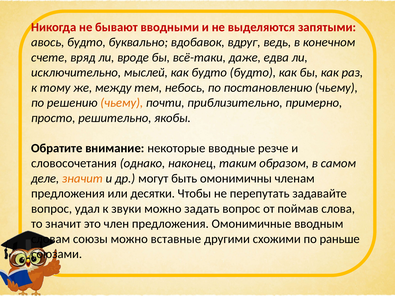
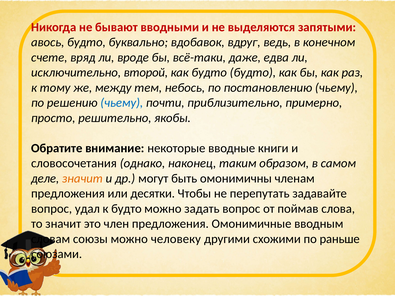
мыслей: мыслей -> второй (146, 73)
чьему colour: orange -> blue (122, 103)
резче: резче -> книги (273, 148)
к звуки: звуки -> будто (126, 209)
вставные: вставные -> человеку (176, 239)
